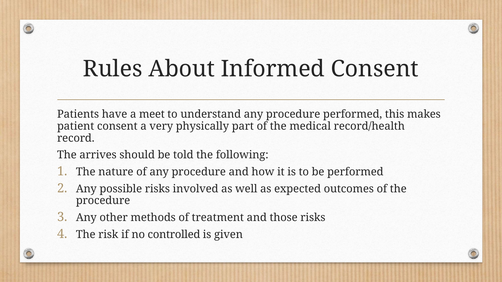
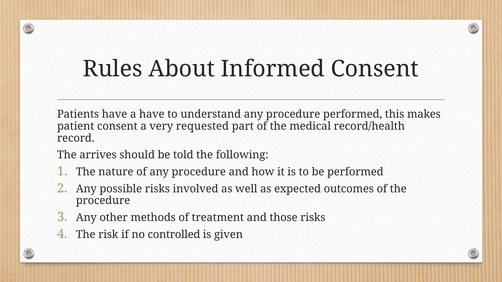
a meet: meet -> have (152, 115)
physically: physically -> requested (202, 126)
